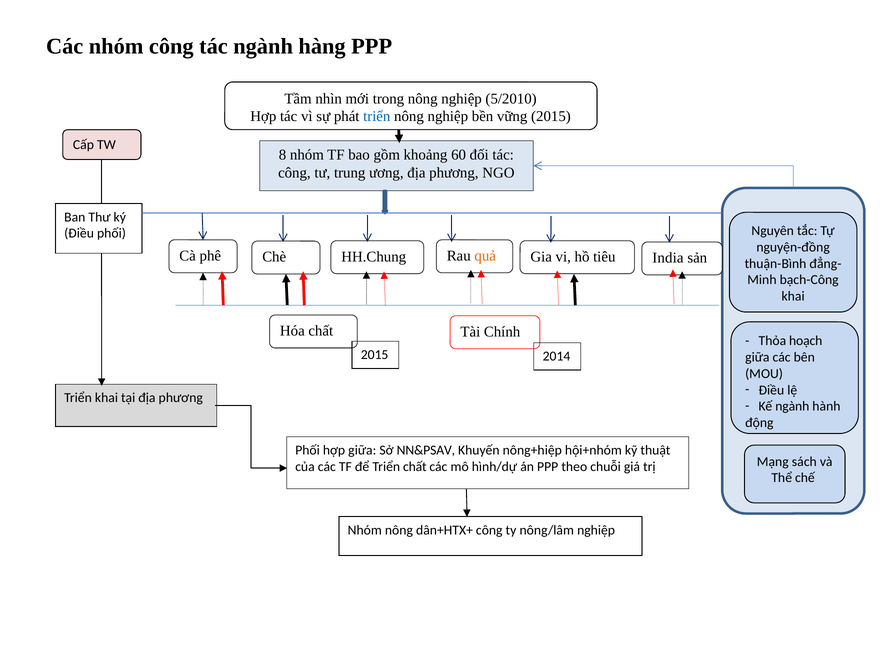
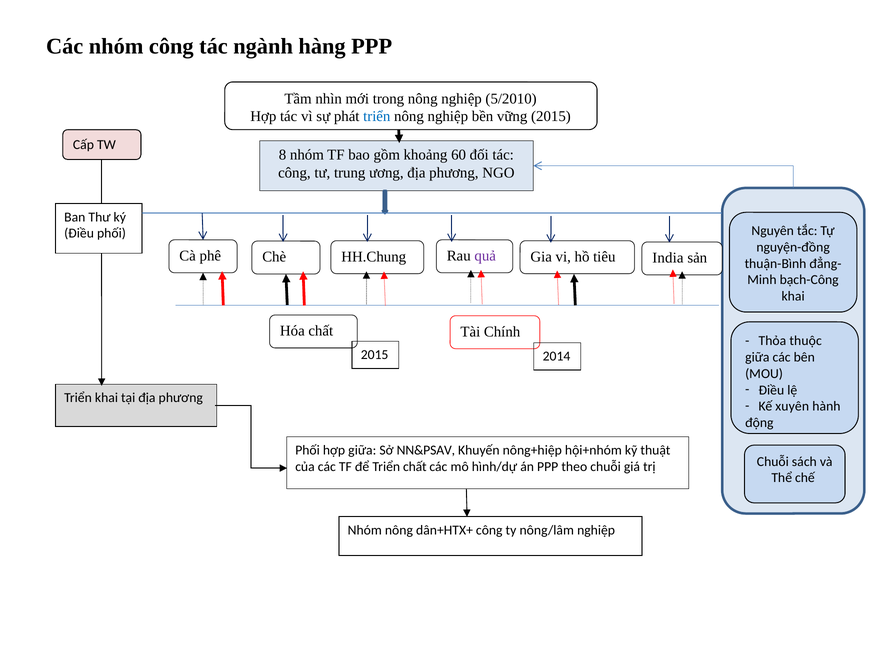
quả colour: orange -> purple (485, 256)
hoạch: hoạch -> thuộc (806, 341)
Kế ngành: ngành -> xuyên (792, 406)
Mạng: Mạng -> Chuỗi (773, 461)
